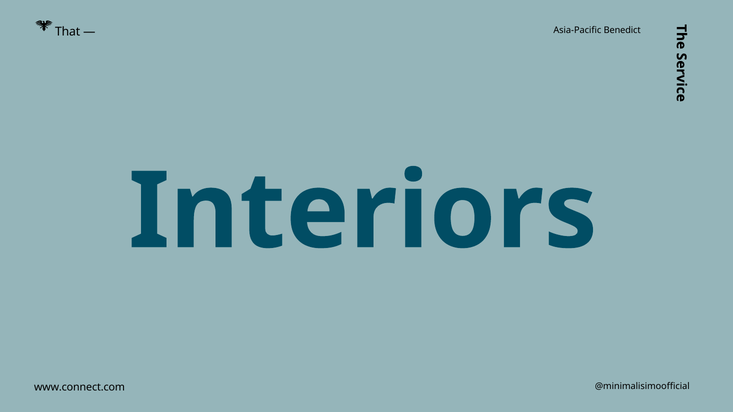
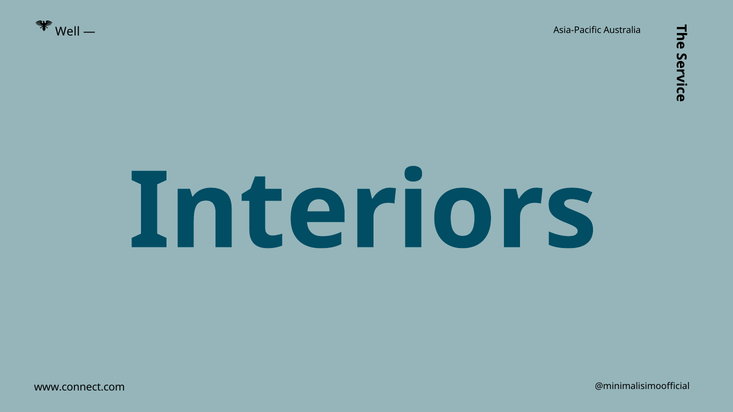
Benedict: Benedict -> Australia (622, 30)
That: That -> Well (68, 32)
